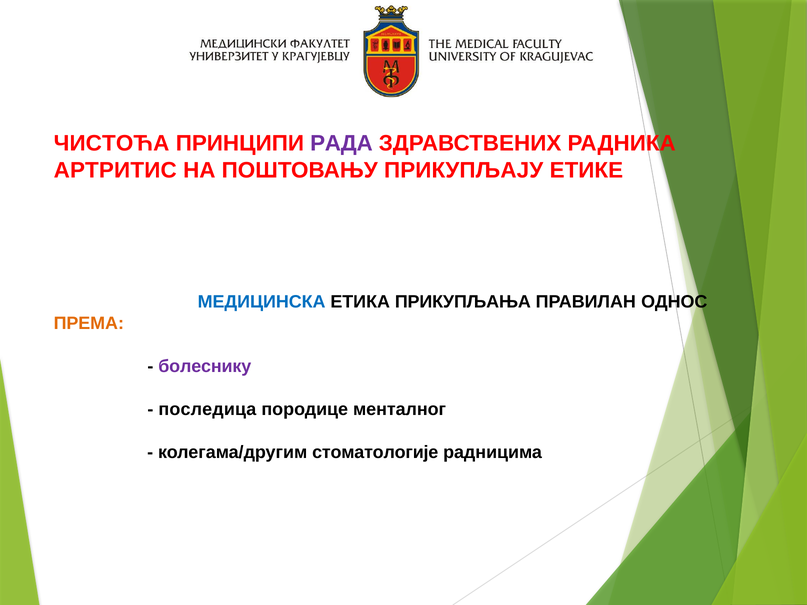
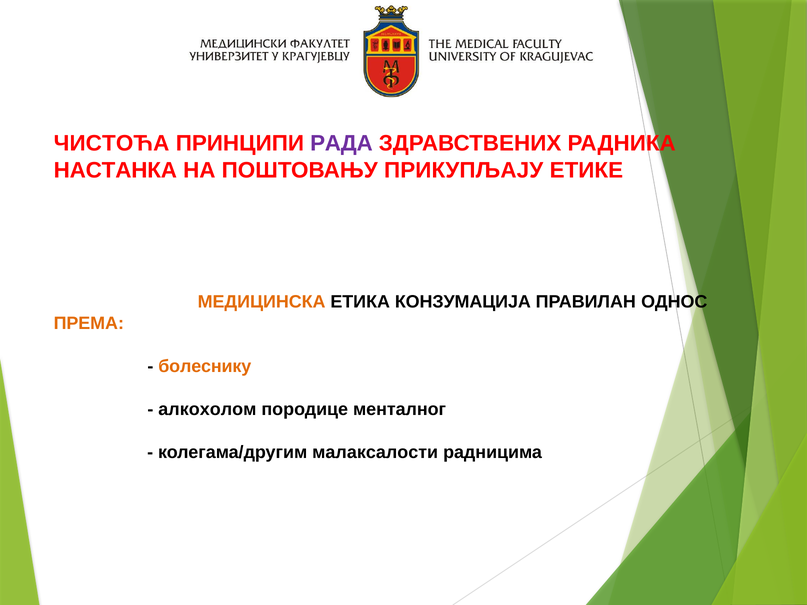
АРТРИТИС: АРТРИТИС -> НАСТАНКА (115, 171)
МЕДИЦИНСКА colour: blue -> orange (262, 302)
ПРИКУПЉАЊА: ПРИКУПЉАЊА -> КОНЗУМАЦИЈА (463, 302)
болеснику colour: purple -> orange (205, 367)
последица: последица -> алкохолом (207, 410)
стоматологије: стоматологије -> малаксалости (375, 453)
